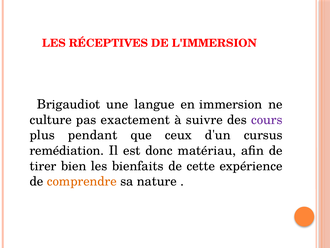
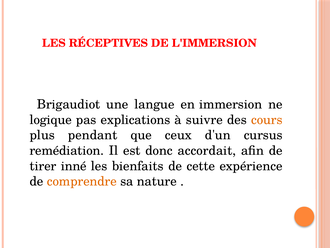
culture: culture -> logique (51, 120)
exactement: exactement -> explications (135, 120)
cours colour: purple -> orange (267, 120)
matériau: matériau -> accordait (207, 150)
bien: bien -> inné (74, 166)
